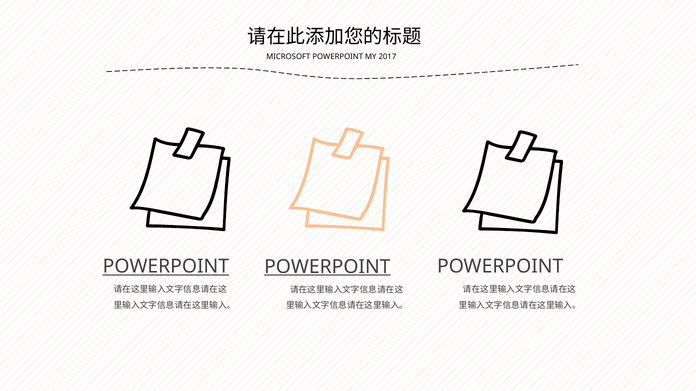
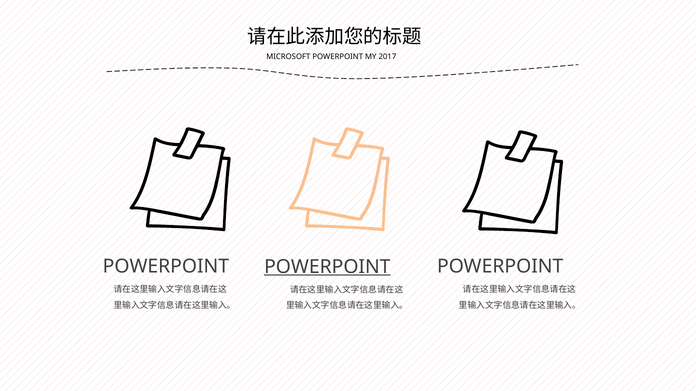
POWERPOINT underline: present -> none (166, 267)
